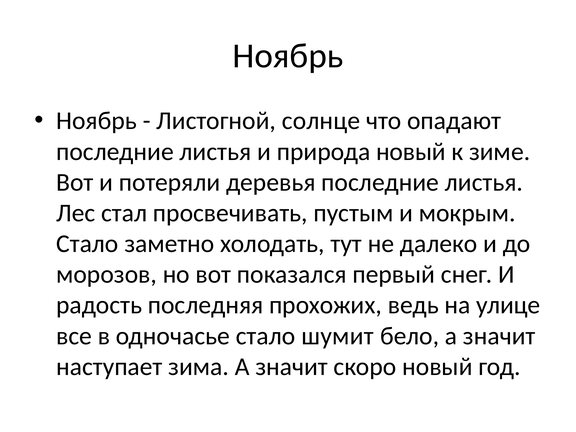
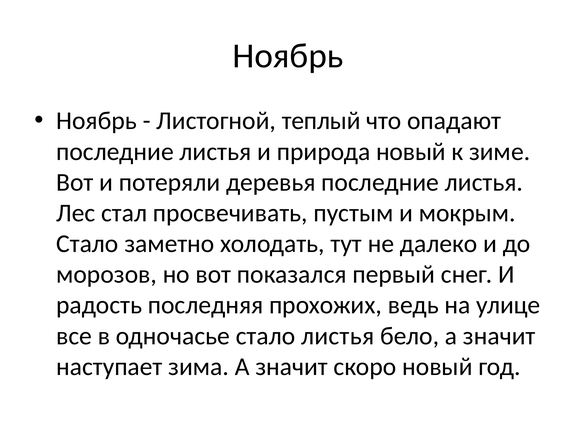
солнце: солнце -> теплый (321, 121)
стало шумит: шумит -> листья (338, 336)
